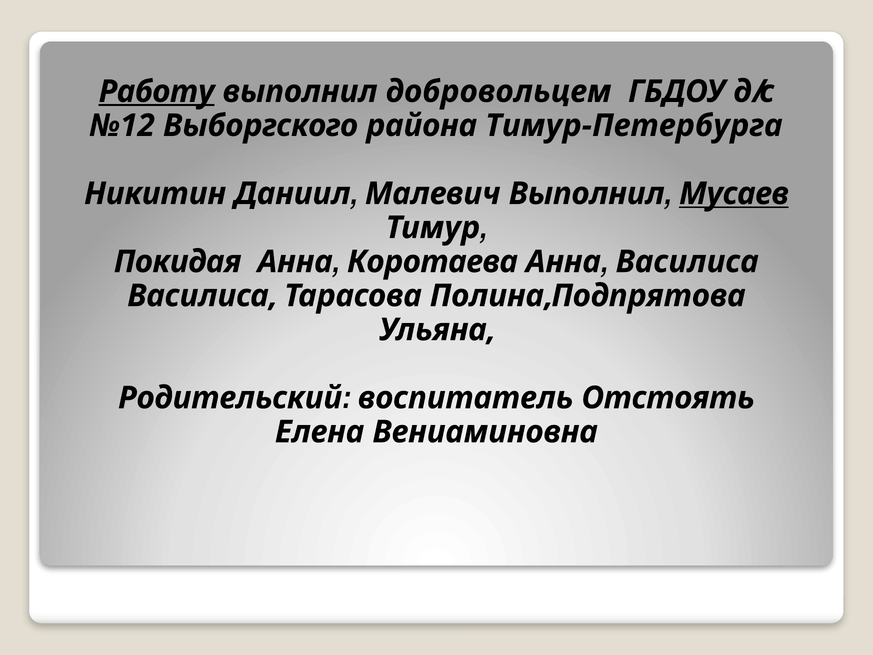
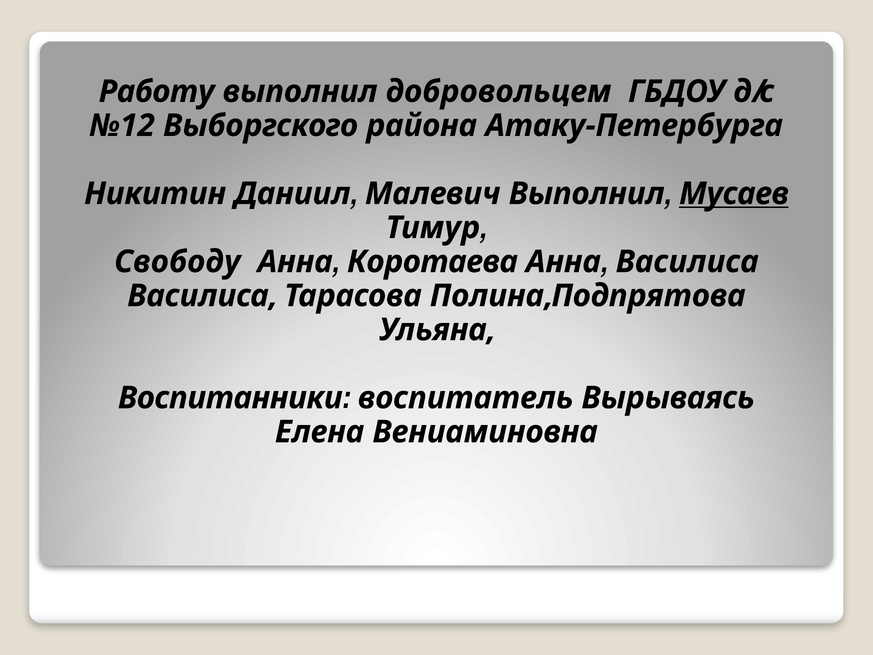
Работу underline: present -> none (157, 92)
Тимур-Петербурга: Тимур-Петербурга -> Атаку-Петербурга (634, 126)
Покидая: Покидая -> Свободу (177, 262)
Родительский: Родительский -> Воспитанники (230, 398)
Отстоять: Отстоять -> Вырываясь (668, 398)
